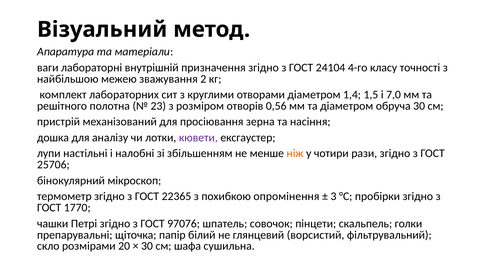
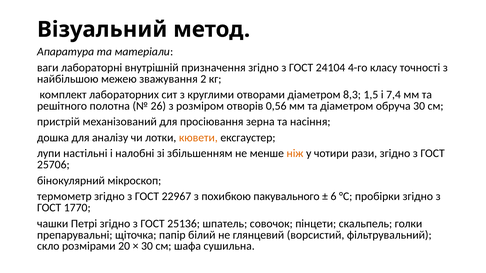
1,4: 1,4 -> 8,3 (352, 95)
7,0: 7,0 -> 7,4 (394, 95)
23: 23 -> 26 (158, 106)
кювети colour: purple -> orange (198, 138)
22365: 22365 -> 22967 (176, 197)
опромінення: опромінення -> пакувального (287, 197)
3: 3 -> 6 (333, 197)
97076: 97076 -> 25136 (184, 224)
